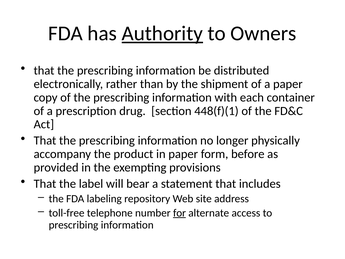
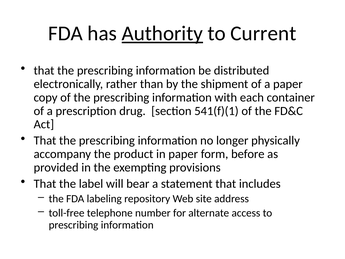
Owners: Owners -> Current (263, 33)
448(f)(1: 448(f)(1 -> 541(f)(1 (216, 111)
for underline: present -> none (180, 213)
